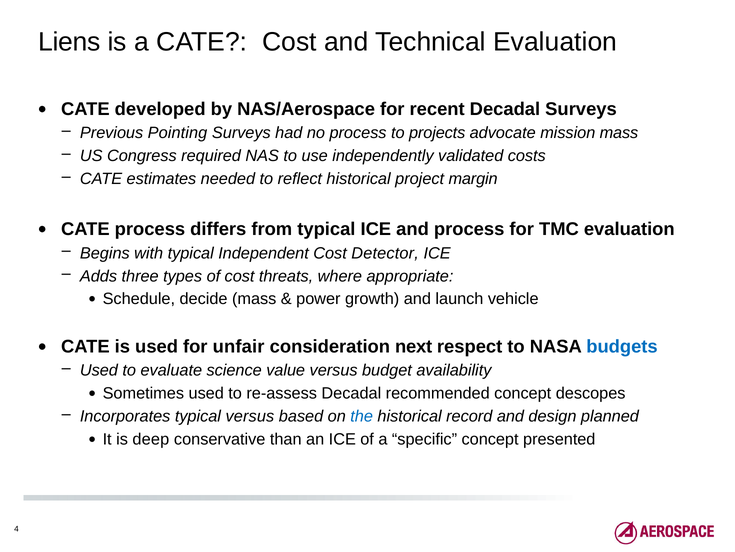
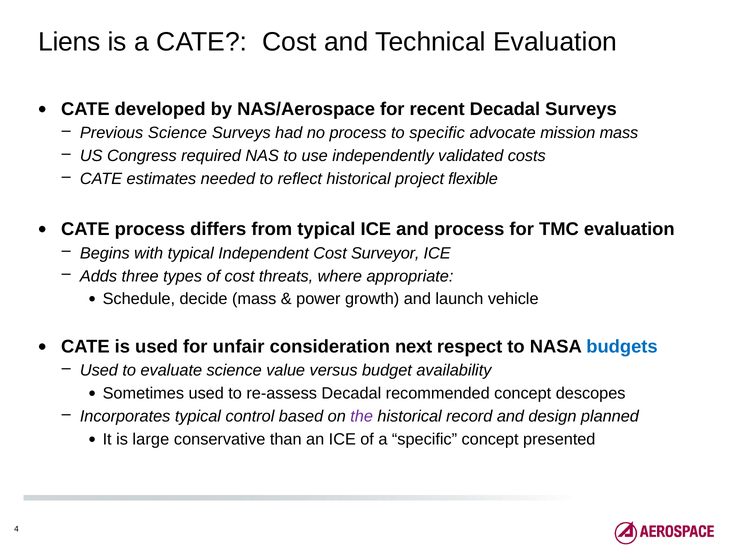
Previous Pointing: Pointing -> Science (177, 133)
to projects: projects -> specific (437, 133)
margin: margin -> flexible (473, 179)
Detector: Detector -> Surveyor (385, 253)
typical versus: versus -> control (250, 416)
the colour: blue -> purple (362, 416)
deep: deep -> large (151, 439)
